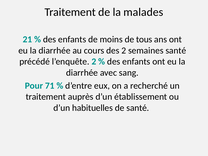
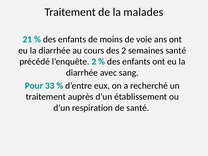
tous: tous -> voie (144, 39)
71: 71 -> 33 (50, 86)
habituelles: habituelles -> respiration (92, 108)
